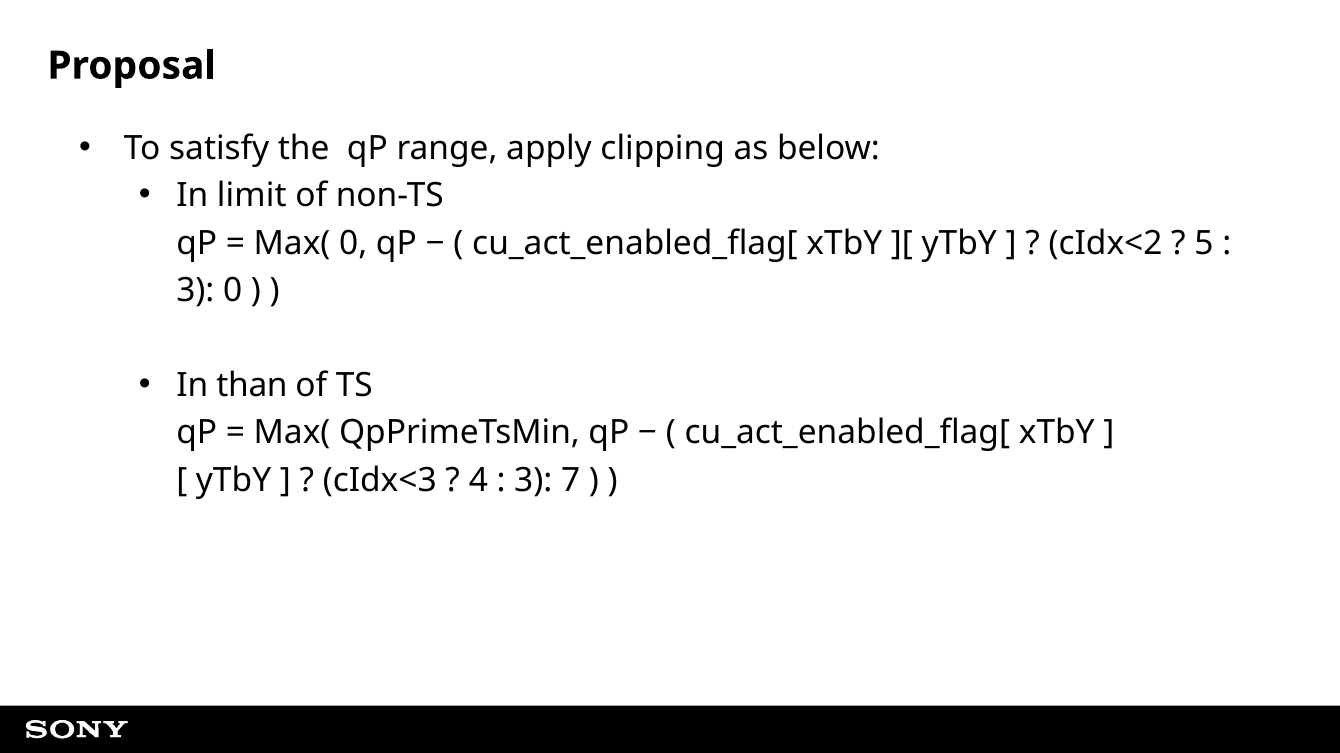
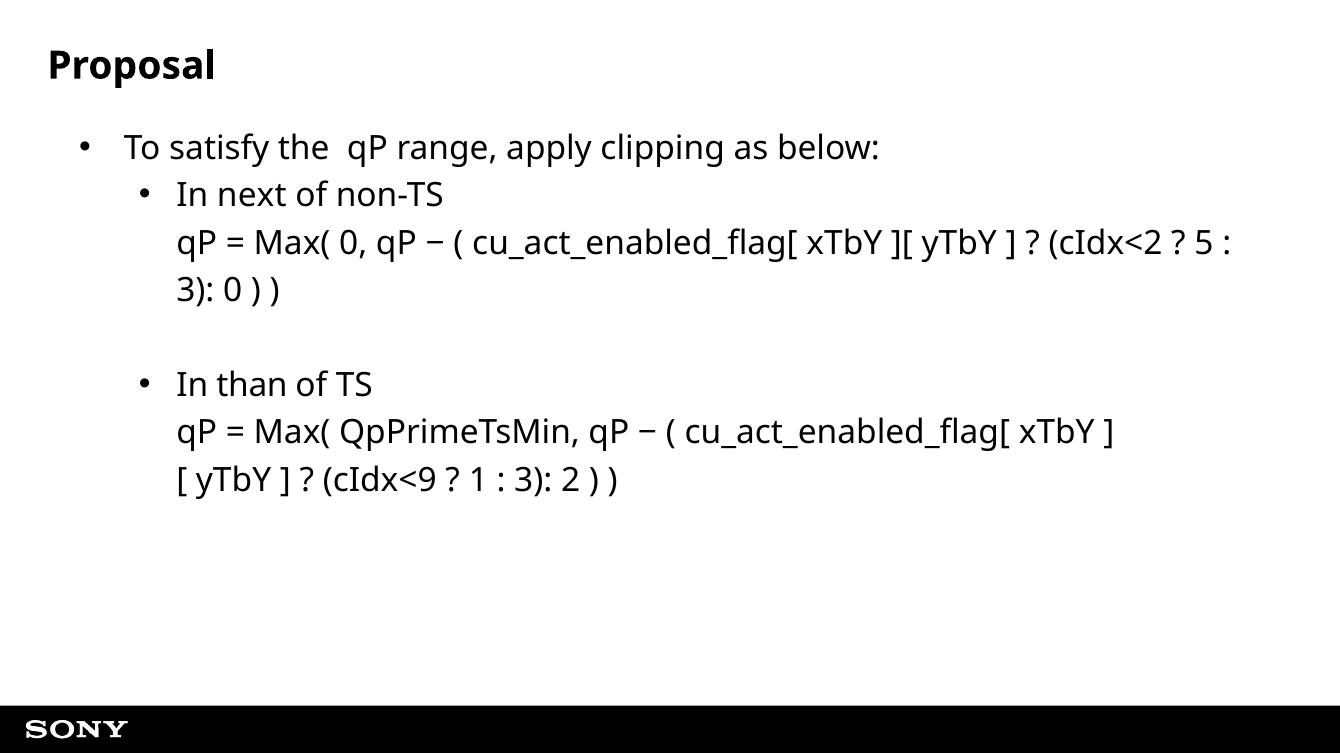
limit: limit -> next (252, 196)
cIdx<3: cIdx<3 -> cIdx<9 (380, 480)
4: 4 -> 1 (478, 480)
7: 7 -> 2 (571, 480)
